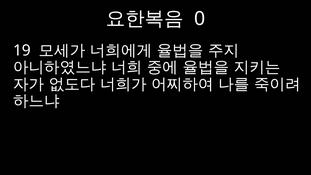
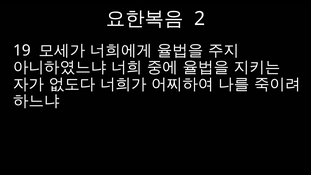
0: 0 -> 2 (200, 19)
